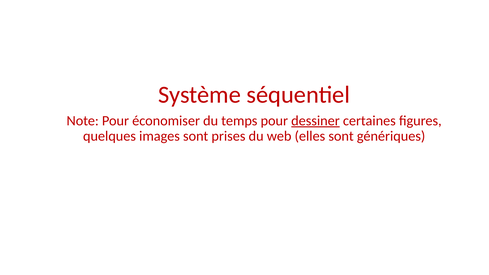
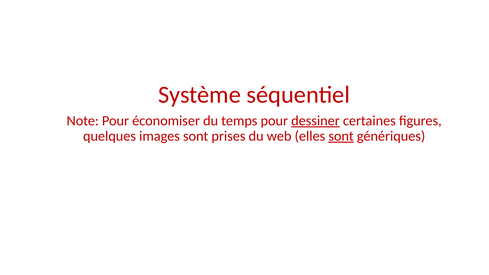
sont underline: none -> present (341, 136)
